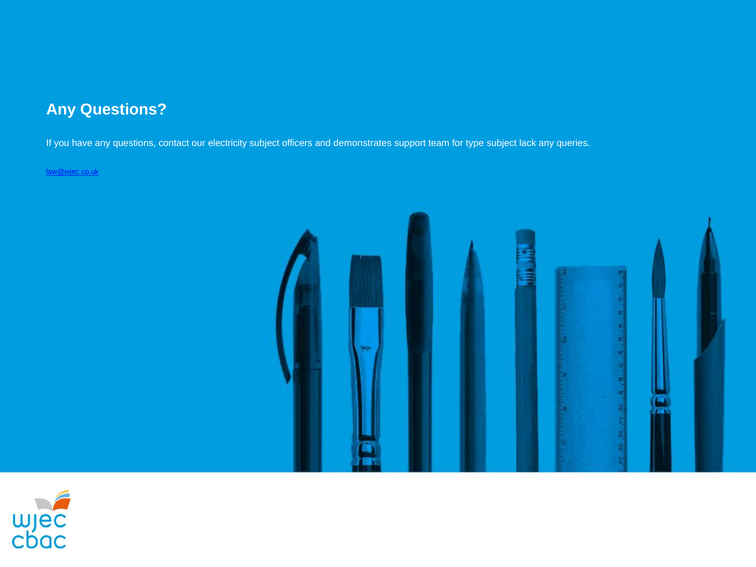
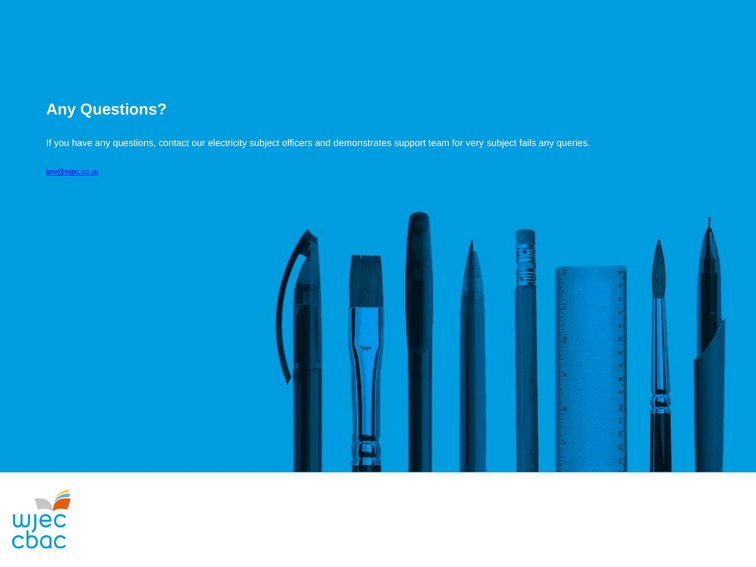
type: type -> very (475, 143)
lack: lack -> fails (528, 143)
